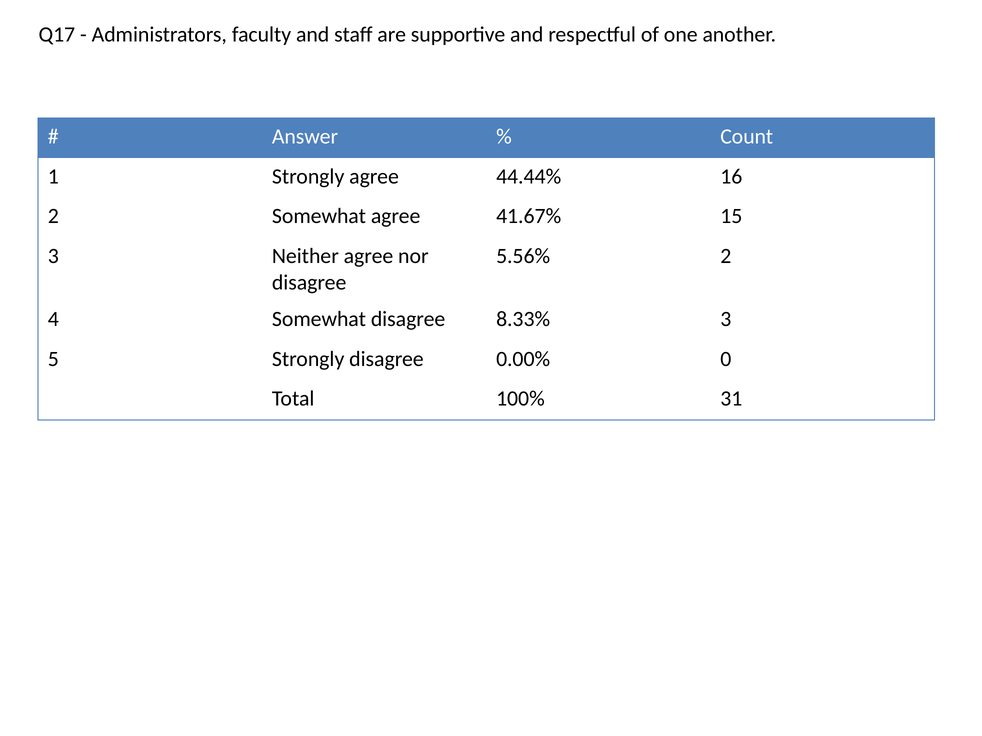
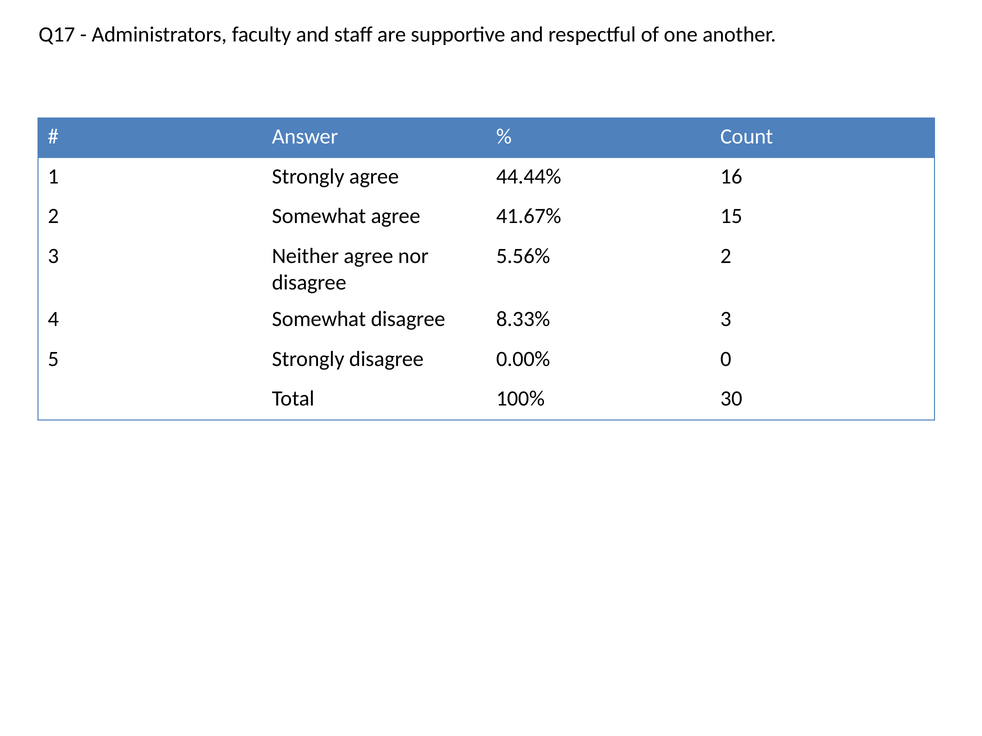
31: 31 -> 30 (731, 399)
